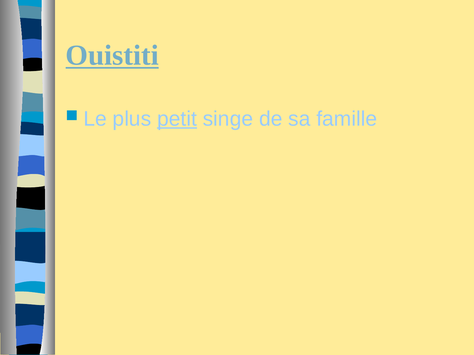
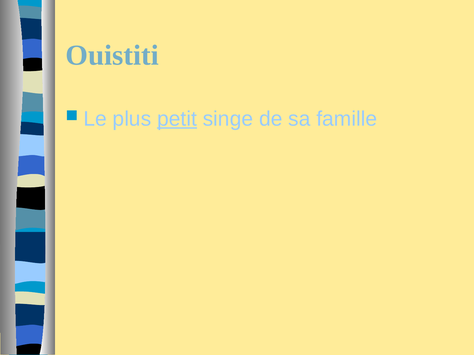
Ouistiti underline: present -> none (112, 55)
